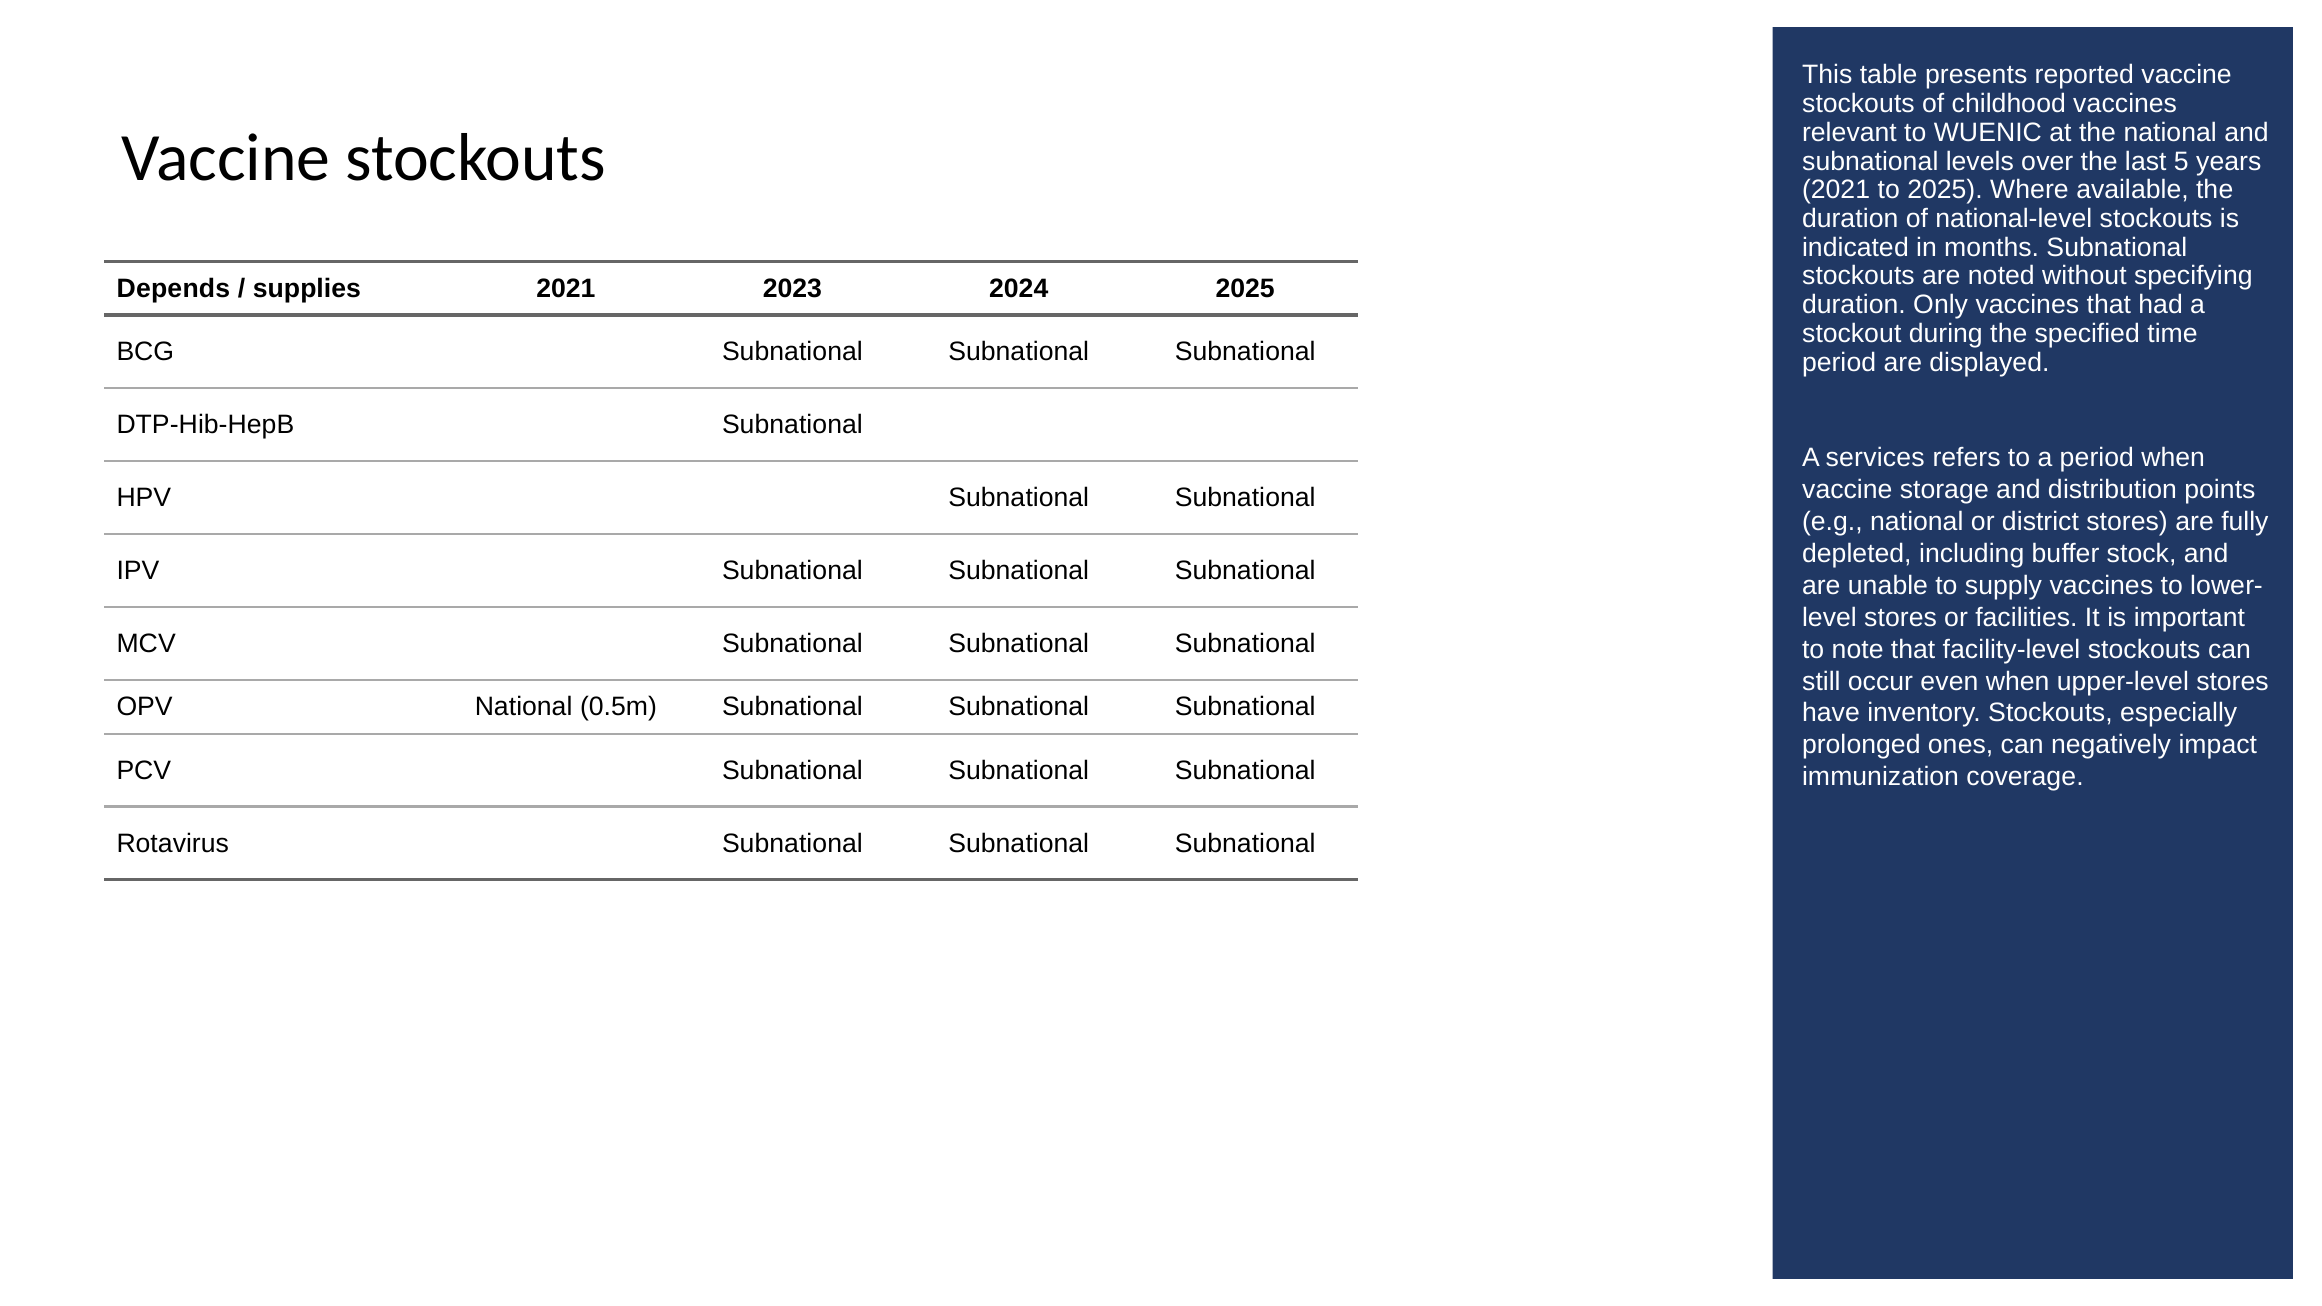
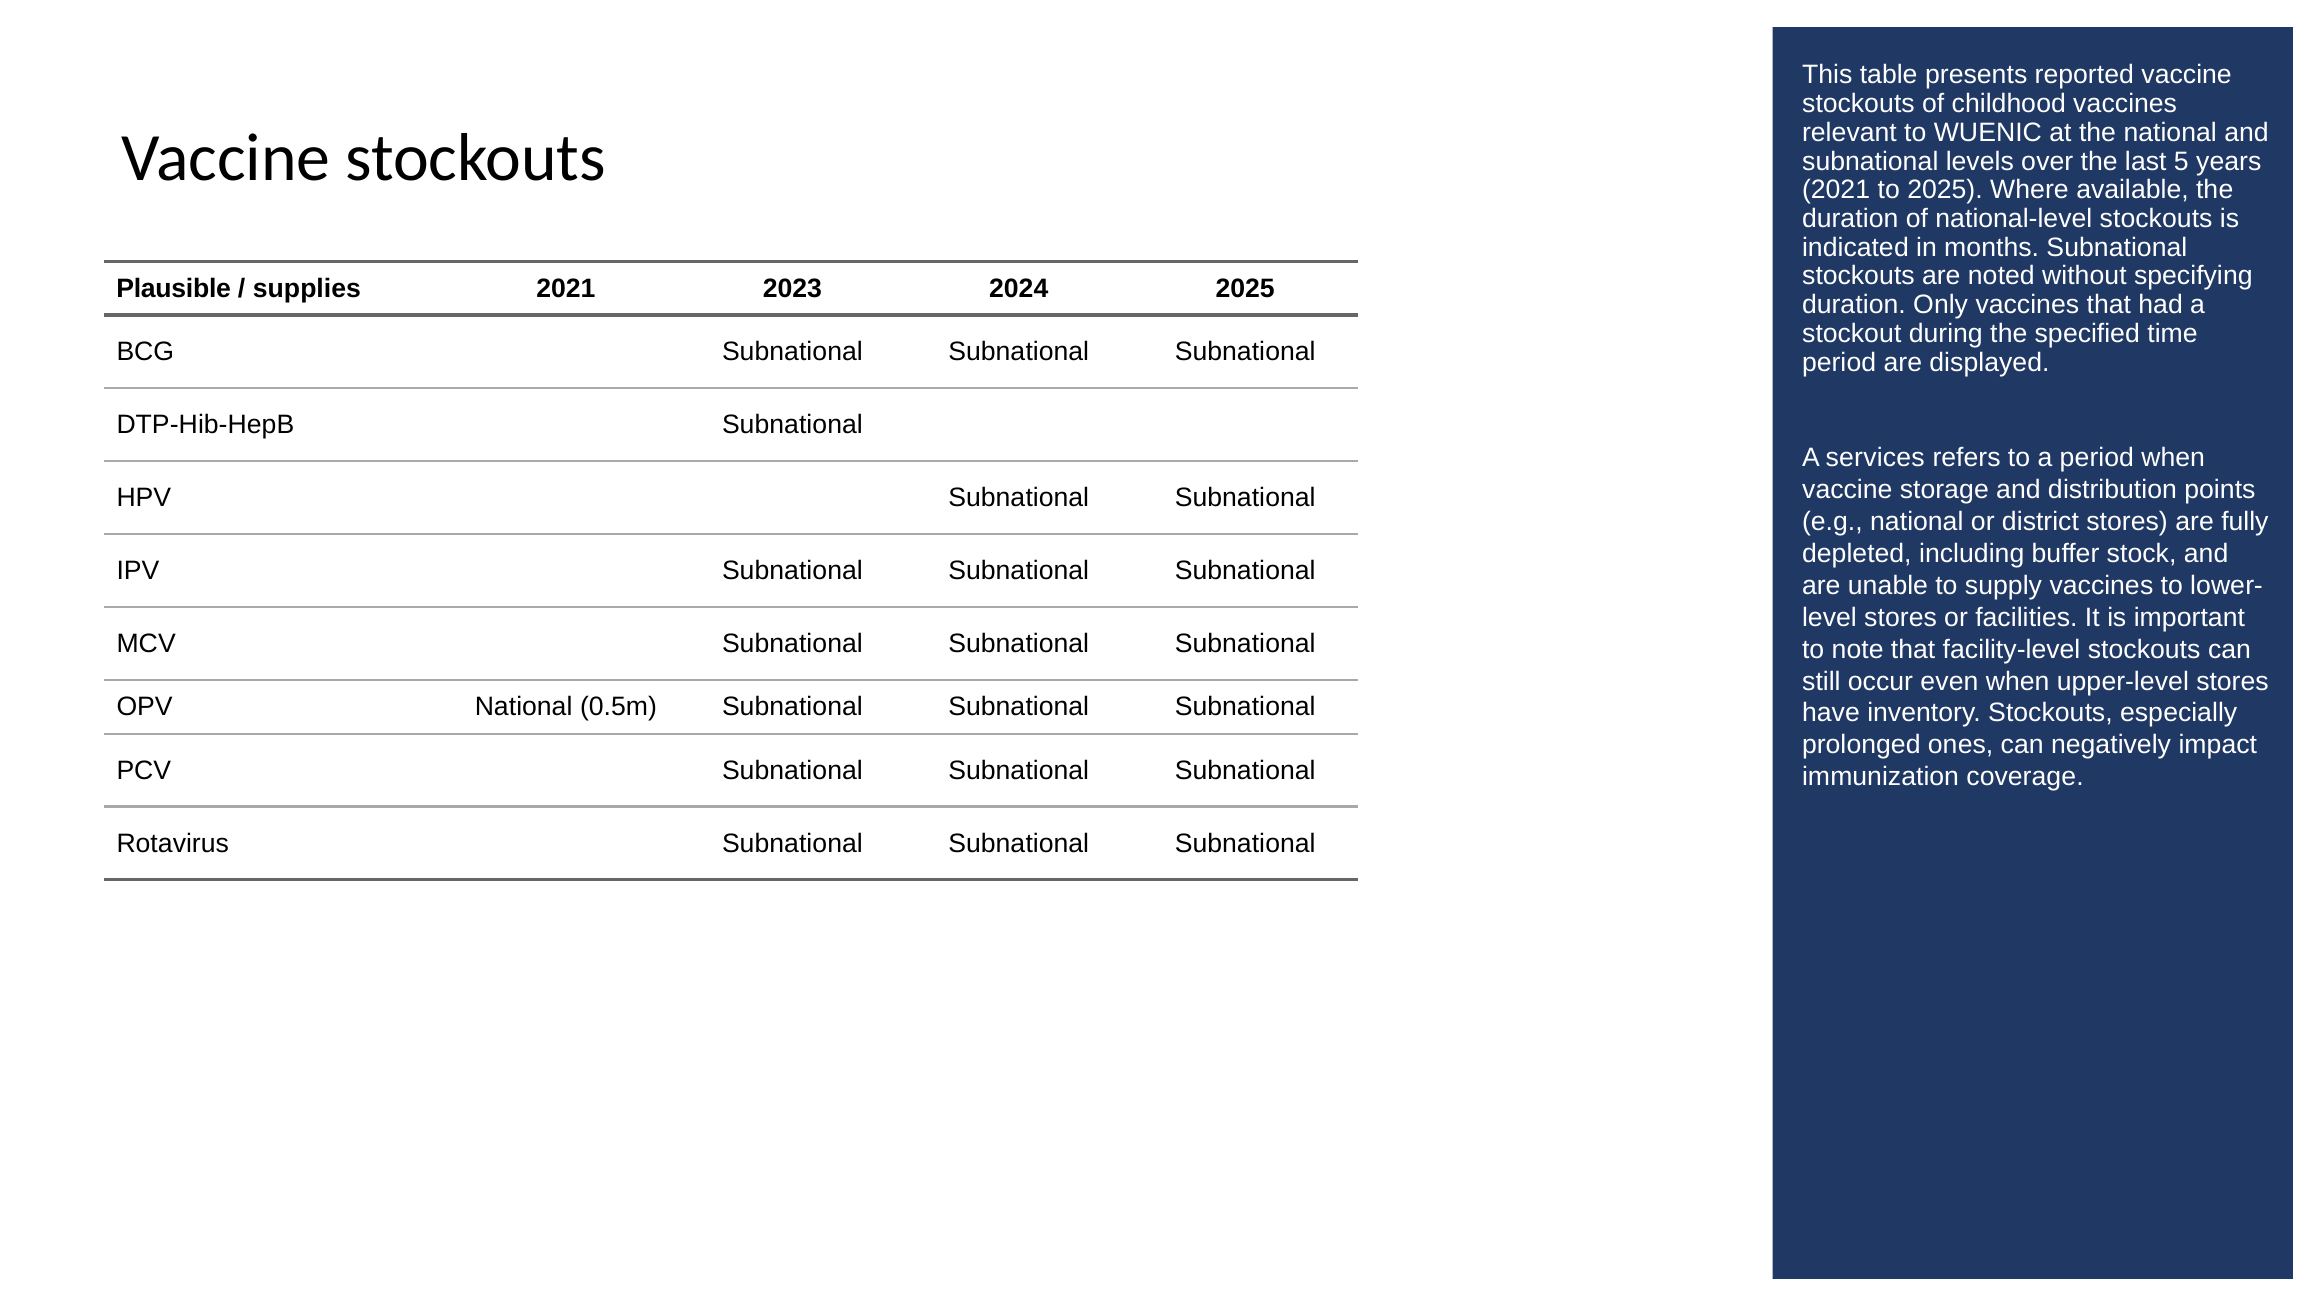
Depends: Depends -> Plausible (174, 289)
